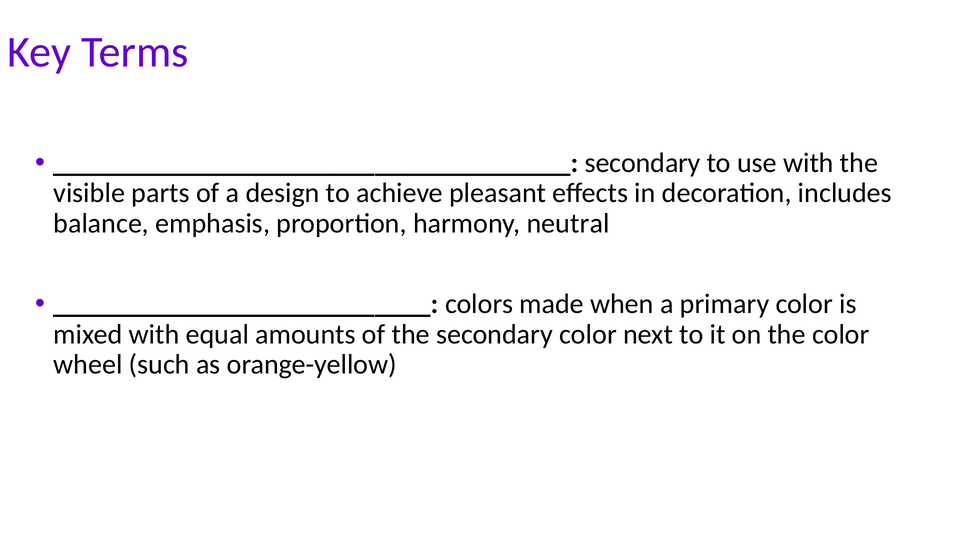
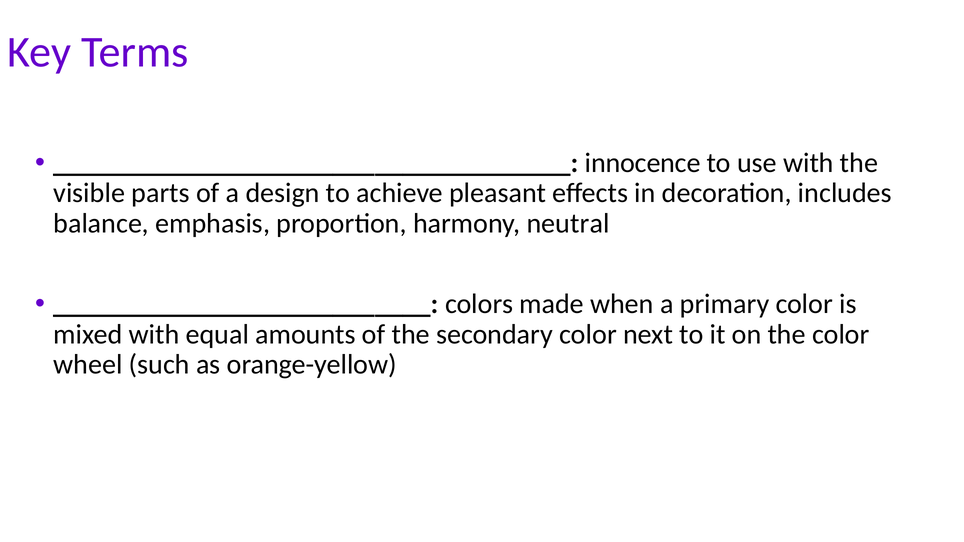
secondary: secondary -> innocence (643, 163)
